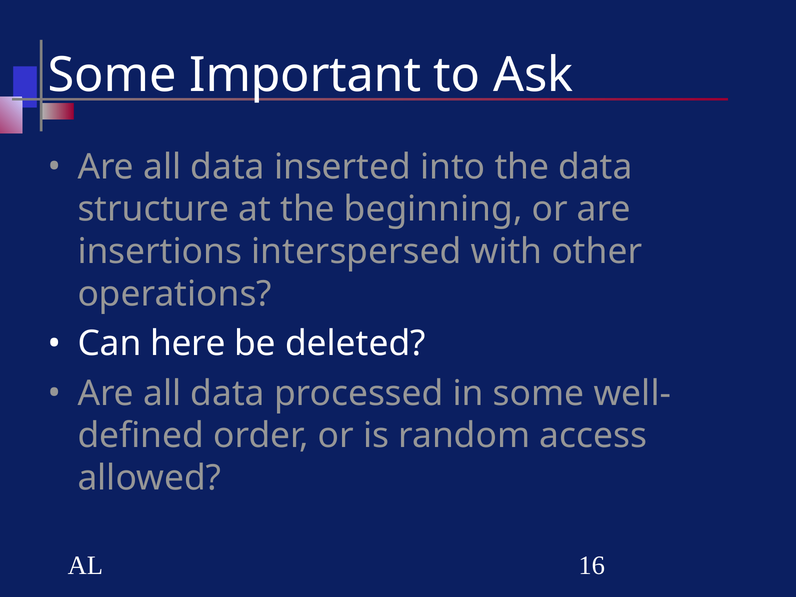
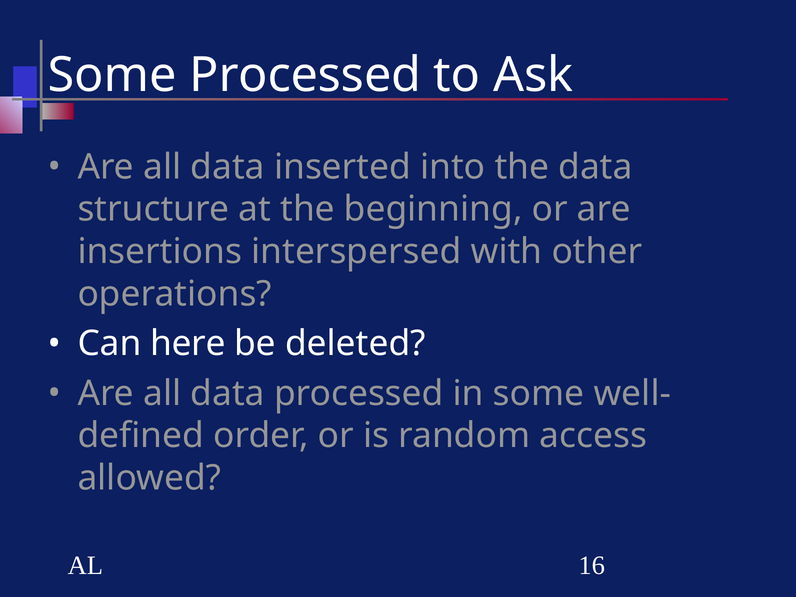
Some Important: Important -> Processed (305, 75)
